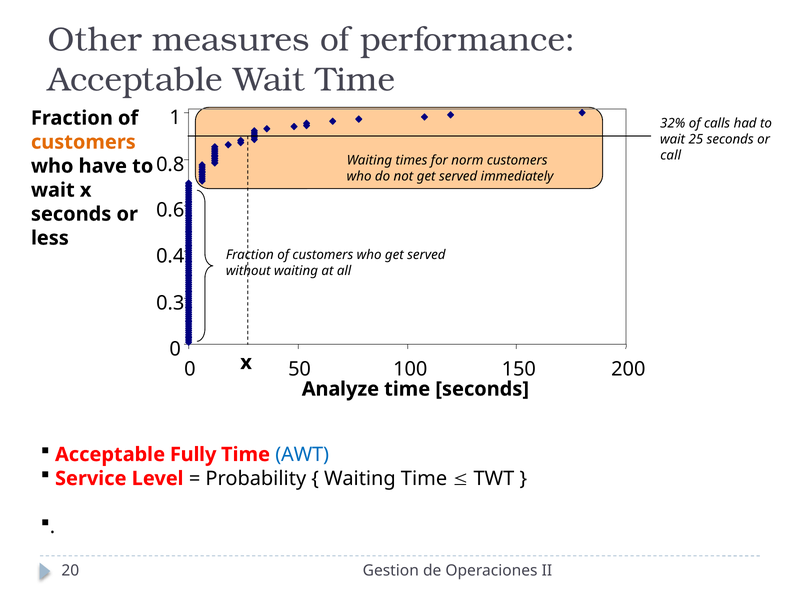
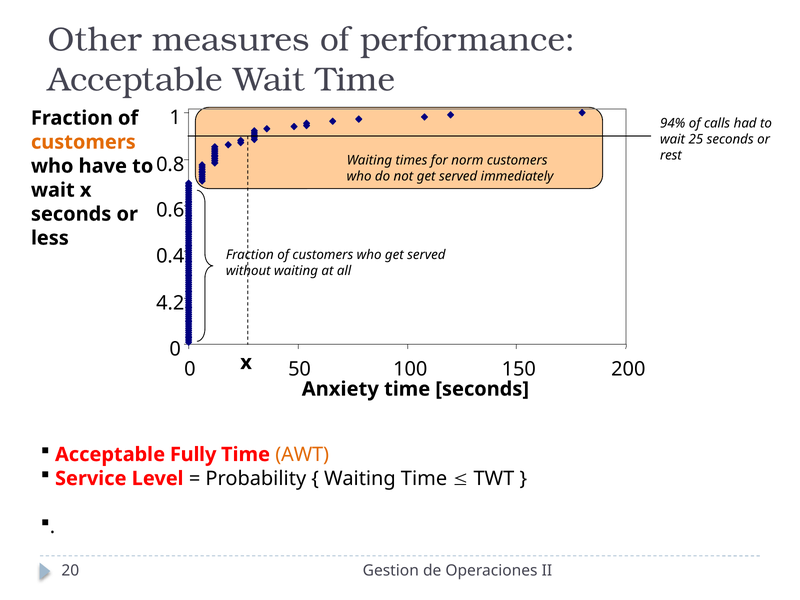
32%: 32% -> 94% (673, 124)
call: call -> rest (671, 156)
0.3: 0.3 -> 4.2 (170, 303)
Analyze: Analyze -> Anxiety (340, 389)
AWT colour: blue -> orange (302, 455)
